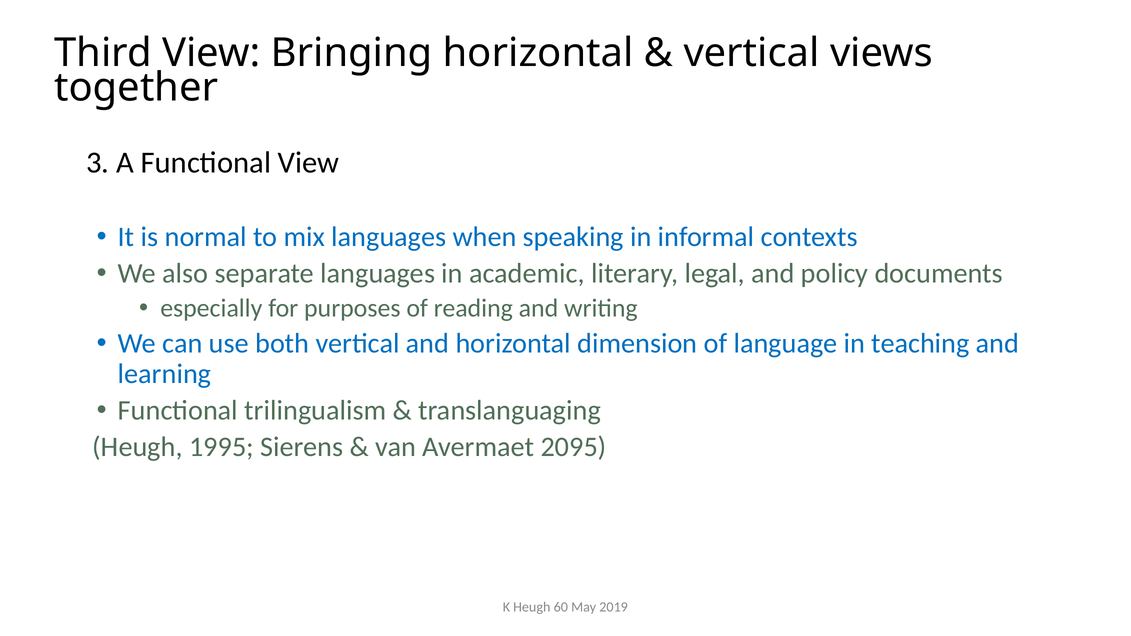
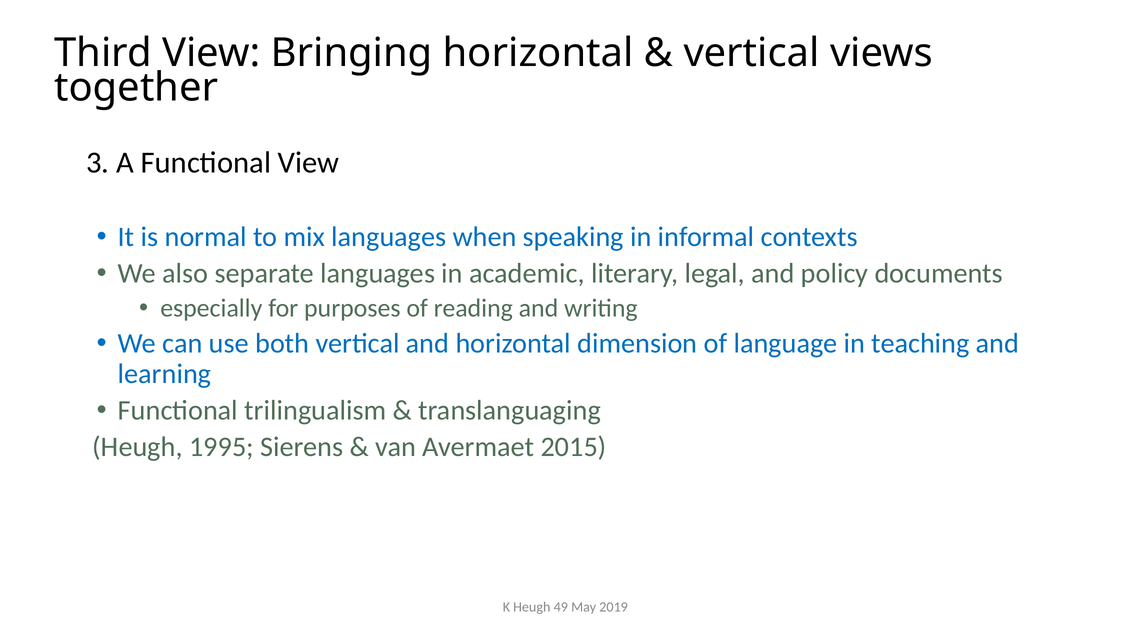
2095: 2095 -> 2015 (574, 447)
60: 60 -> 49 (561, 607)
